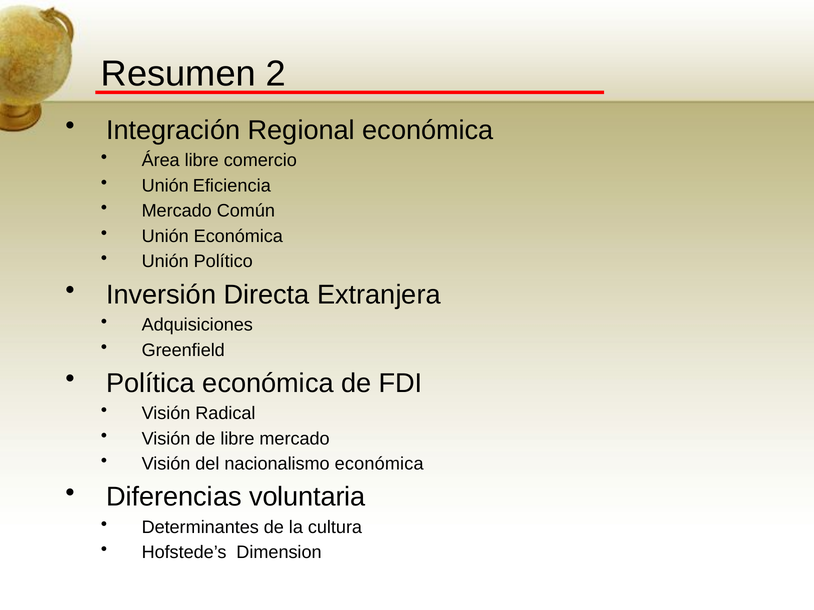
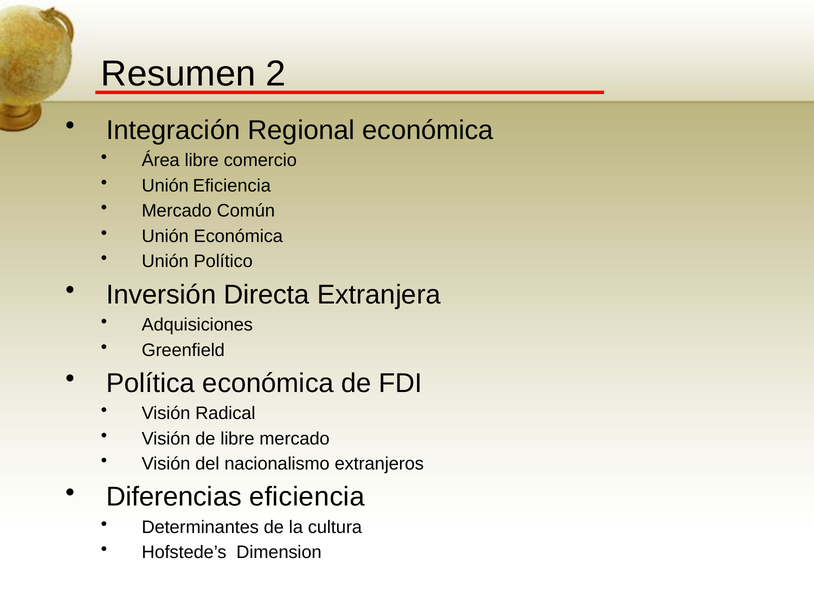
nacionalismo económica: económica -> extranjeros (379, 464)
Diferencias voluntaria: voluntaria -> eficiencia (307, 497)
